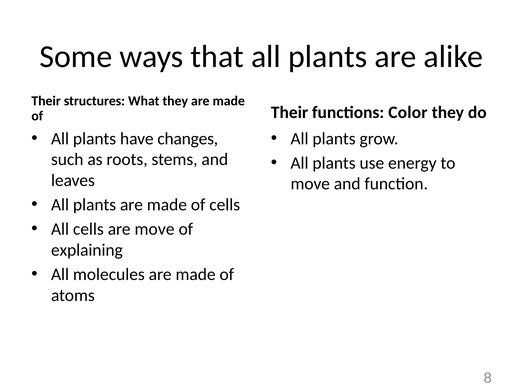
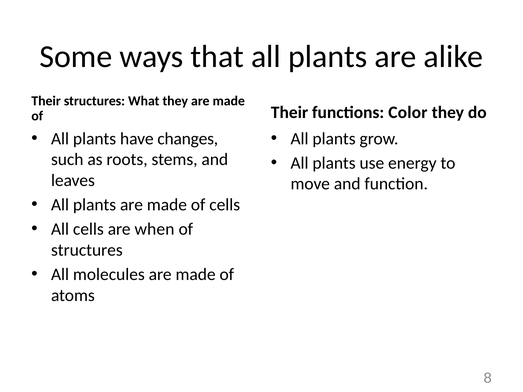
are move: move -> when (155, 229)
explaining: explaining -> structures (87, 250)
